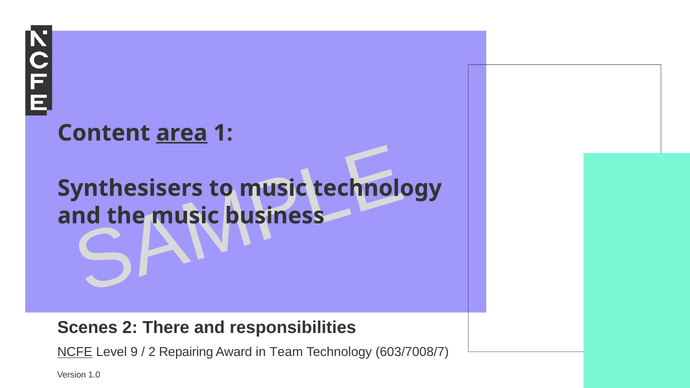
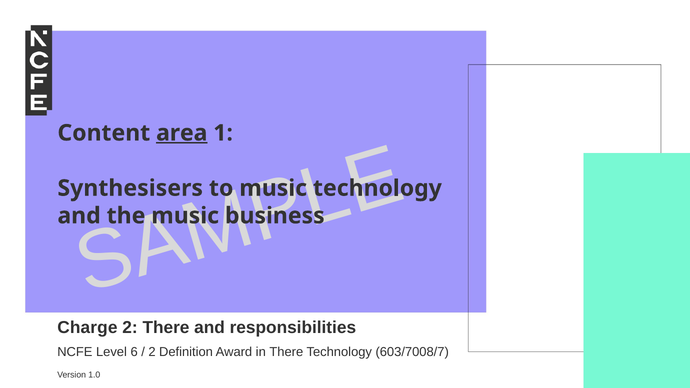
Scenes: Scenes -> Charge (87, 327)
NCFE underline: present -> none (75, 352)
9: 9 -> 6 (134, 352)
Repairing: Repairing -> Definition (186, 352)
in Team: Team -> There (286, 352)
